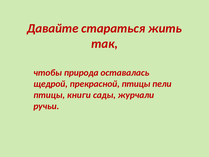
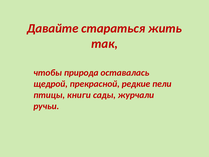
прекрасной птицы: птицы -> редкие (136, 84)
